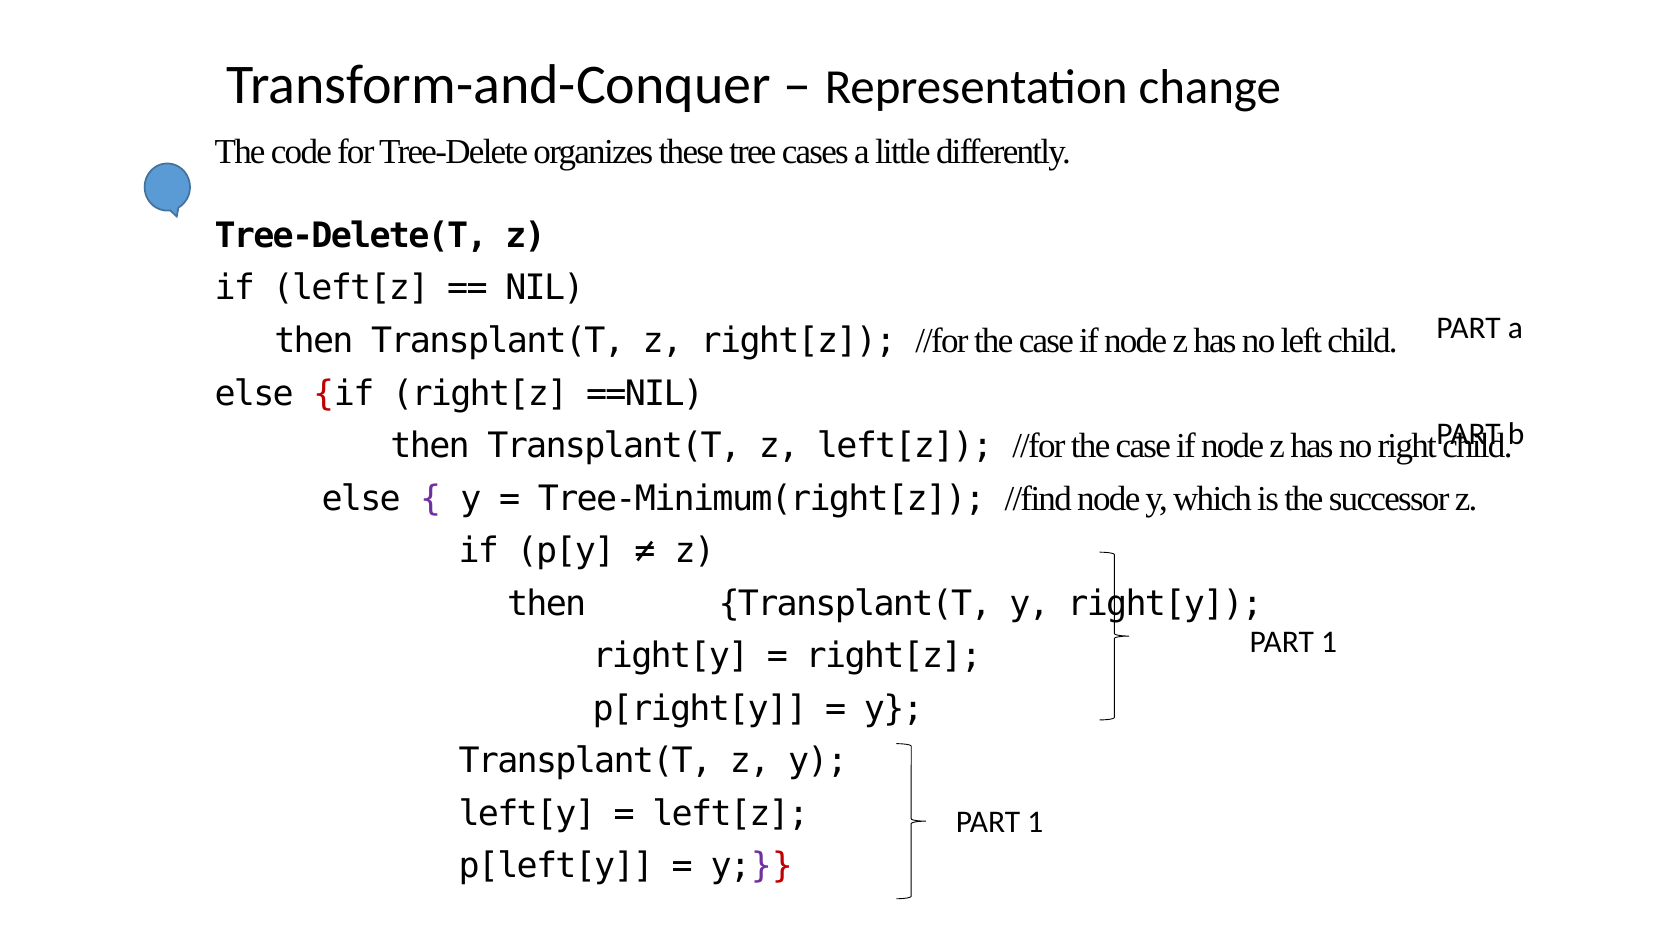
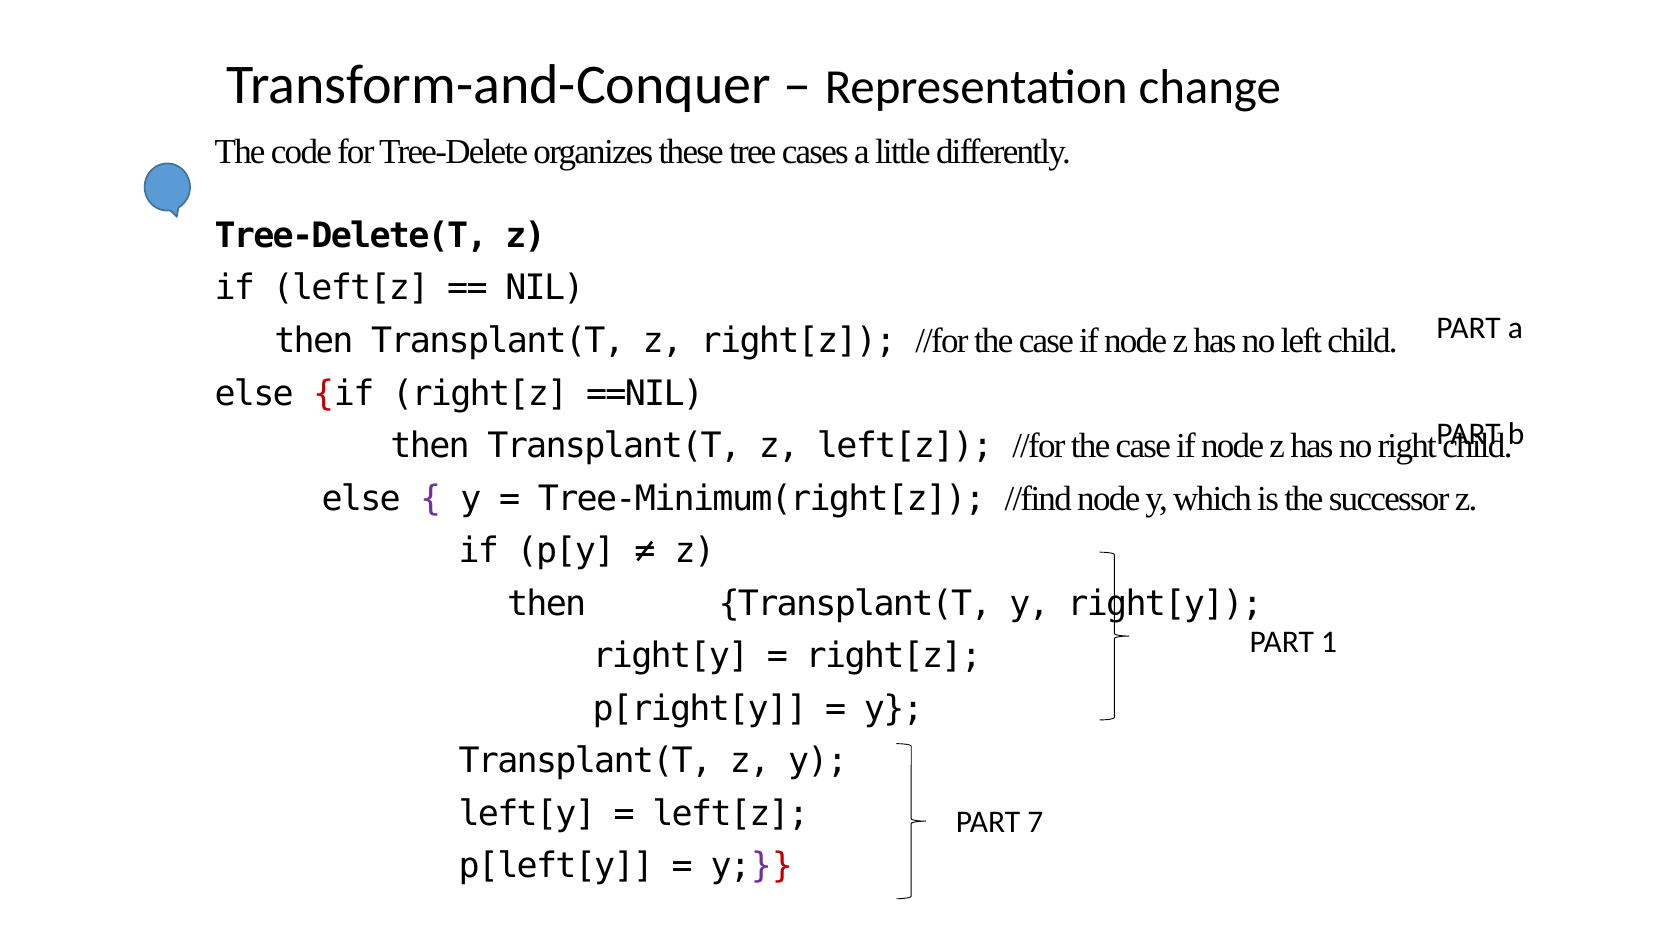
1: 1 -> 7 (1035, 822)
